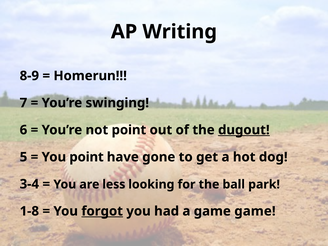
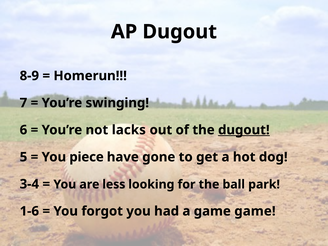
AP Writing: Writing -> Dugout (180, 32)
not point: point -> lacks (129, 130)
You point: point -> piece (87, 157)
1-8: 1-8 -> 1-6 (29, 211)
forgot underline: present -> none (102, 211)
